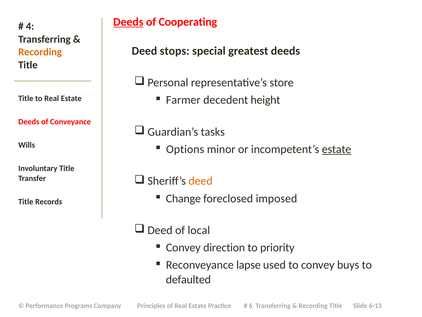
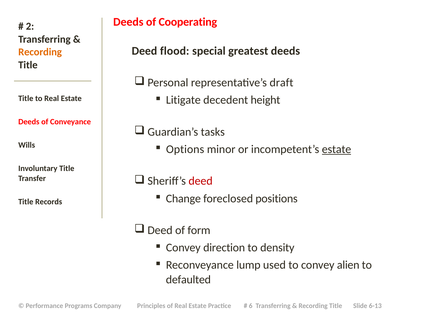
Deeds underline: present -> none (128, 22)
4: 4 -> 2 (30, 26)
stops: stops -> flood (175, 51)
store: store -> draft (282, 82)
Farmer: Farmer -> Litigate (183, 100)
deed colour: orange -> red (201, 181)
imposed: imposed -> positions (277, 198)
local: local -> form (199, 230)
priority: priority -> density (277, 247)
lapse: lapse -> lump (248, 265)
buys: buys -> alien (348, 265)
